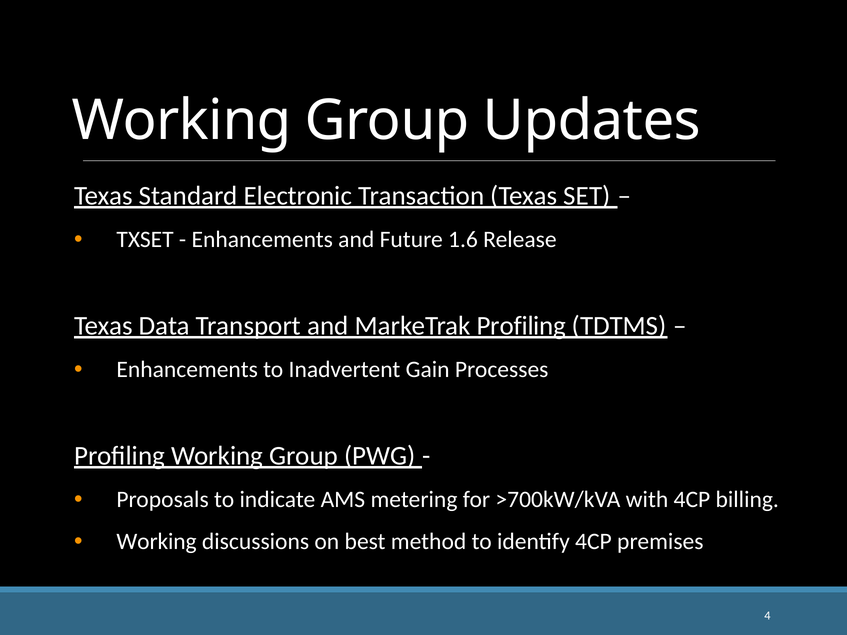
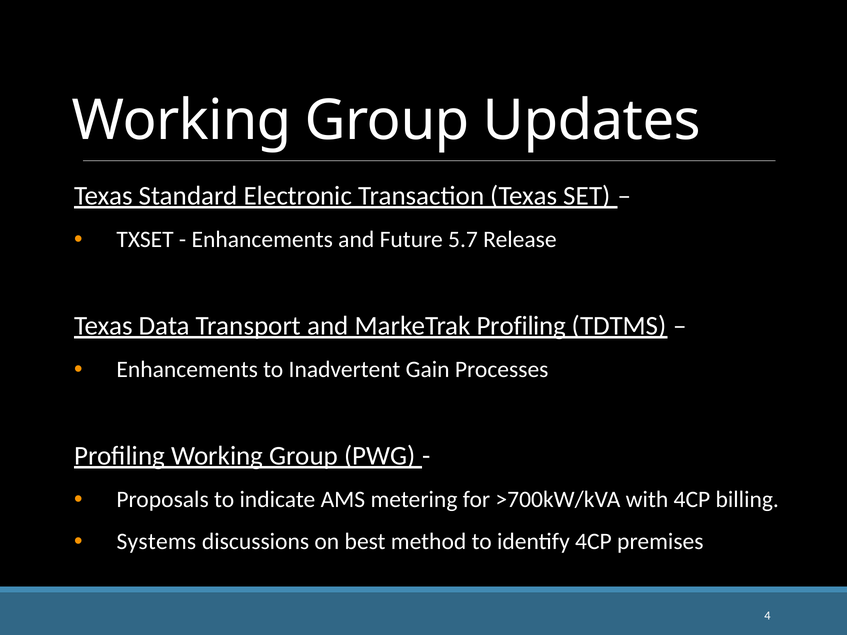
1.6: 1.6 -> 5.7 (463, 240)
Working: Working -> Systems (156, 542)
